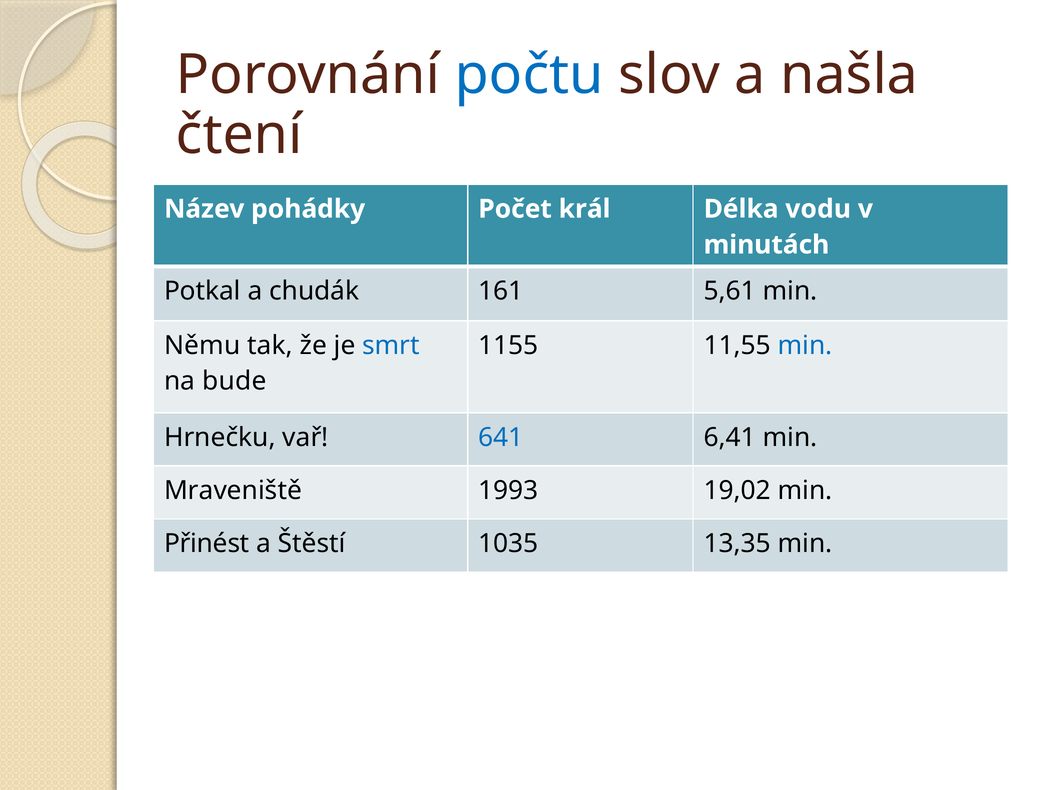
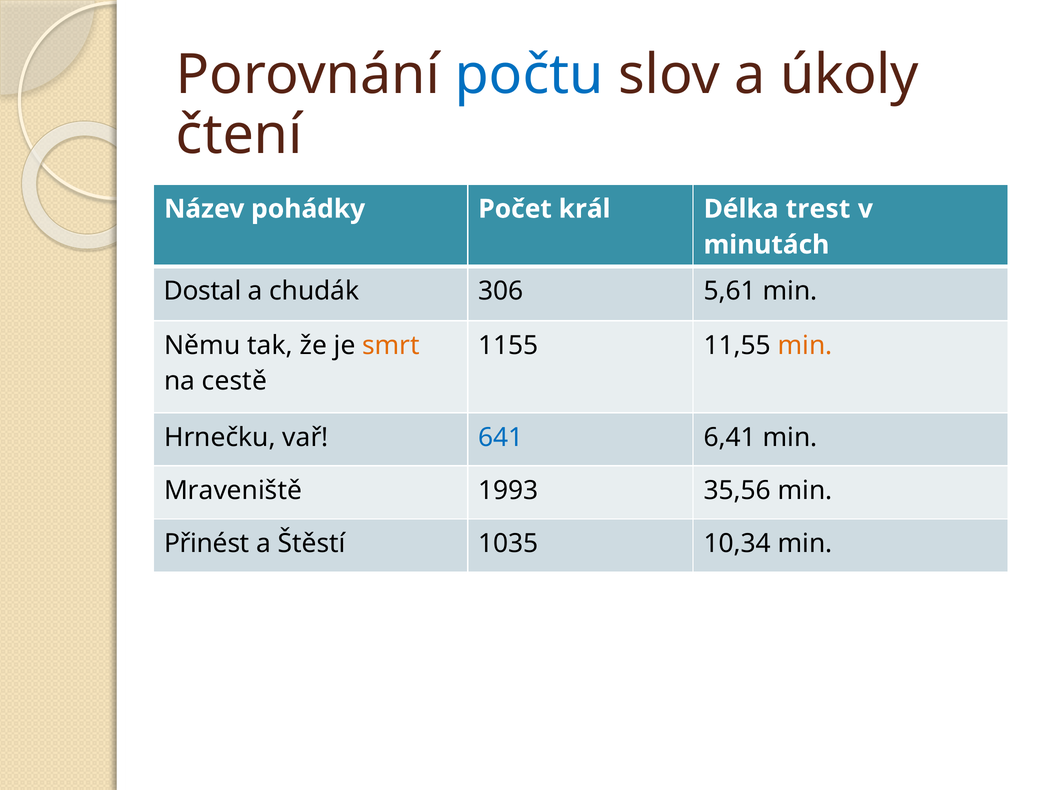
našla: našla -> úkoly (849, 75)
vodu: vodu -> trest (818, 209)
Potkal: Potkal -> Dostal (203, 291)
161: 161 -> 306 (501, 291)
smrt colour: blue -> orange (391, 346)
min colour: blue -> orange (805, 346)
bude: bude -> cestě (234, 382)
19,02: 19,02 -> 35,56 (737, 491)
13,35: 13,35 -> 10,34 (737, 544)
